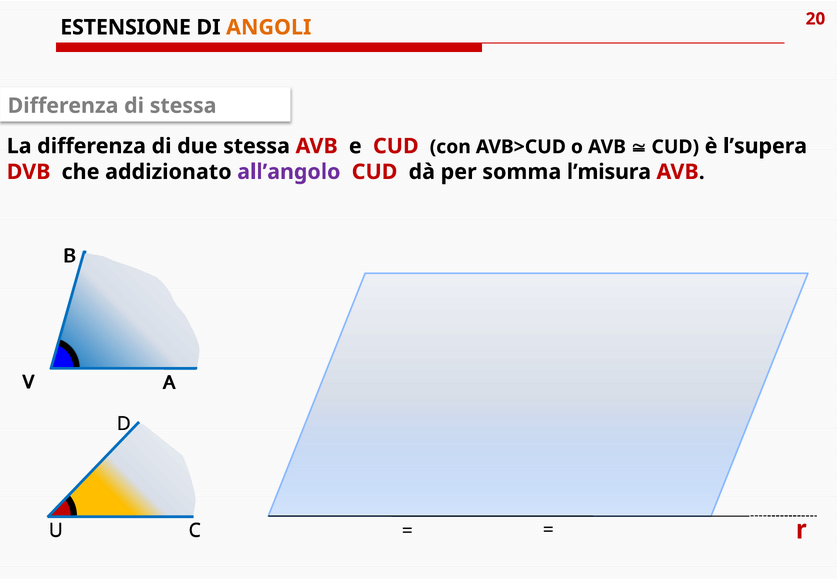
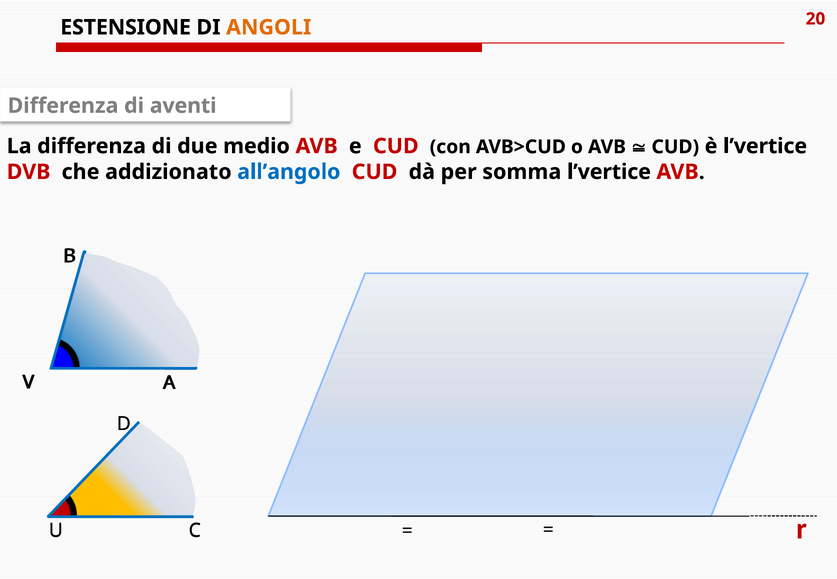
di stessa: stessa -> aventi (183, 106)
due stessa: stessa -> medio (257, 146)
è l’supera: l’supera -> l’vertice (765, 146)
all’angolo colour: purple -> blue (289, 172)
somma l’misura: l’misura -> l’vertice (609, 172)
